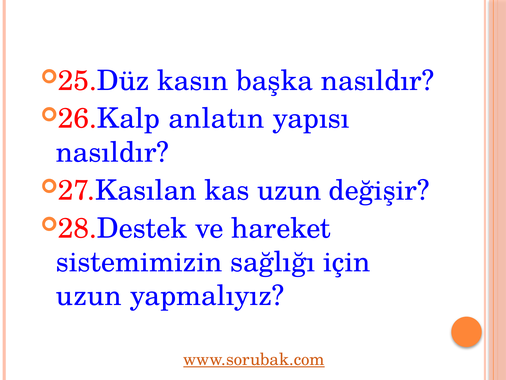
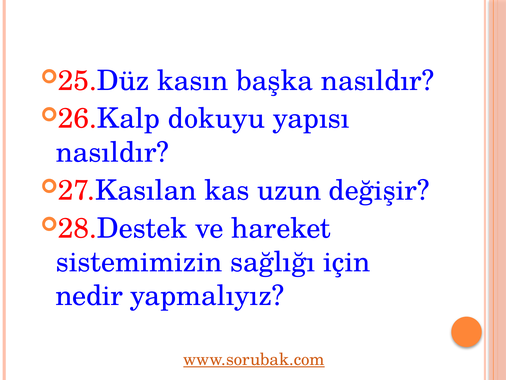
anlatın: anlatın -> dokuyu (216, 119)
uzun: uzun -> nedir (89, 296)
